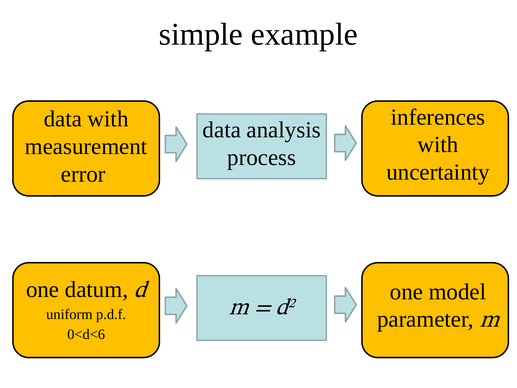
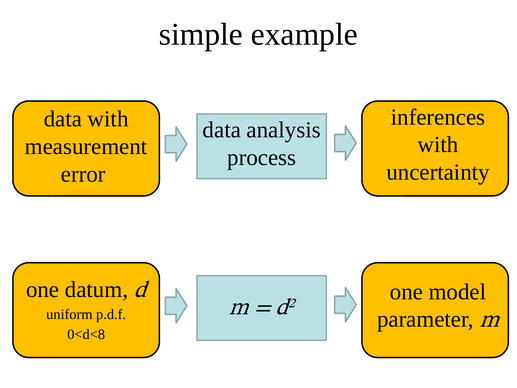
0<d<6: 0<d<6 -> 0<d<8 (86, 334)
